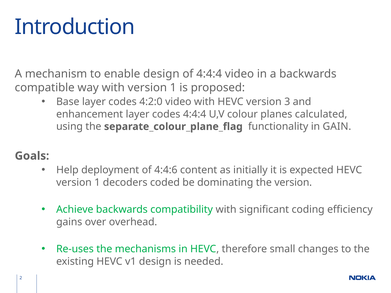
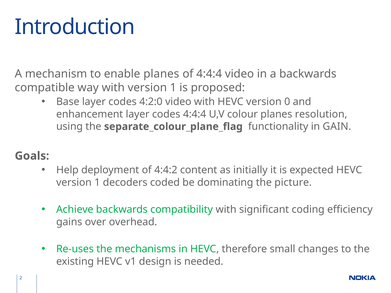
enable design: design -> planes (161, 74)
3: 3 -> 0 (287, 102)
calculated: calculated -> resolution (321, 114)
4:4:6: 4:4:6 -> 4:4:2 (166, 170)
the version: version -> picture (293, 183)
